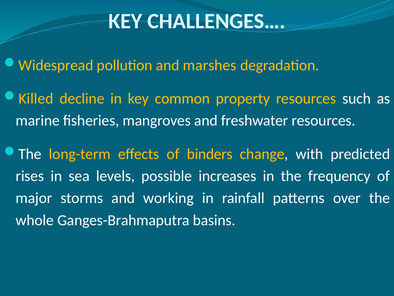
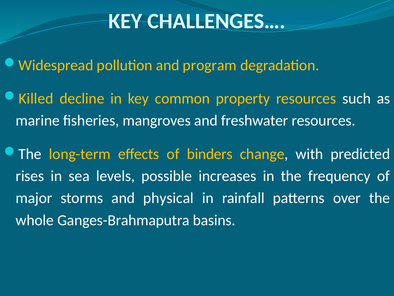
marshes: marshes -> program (210, 65)
working: working -> physical (168, 198)
